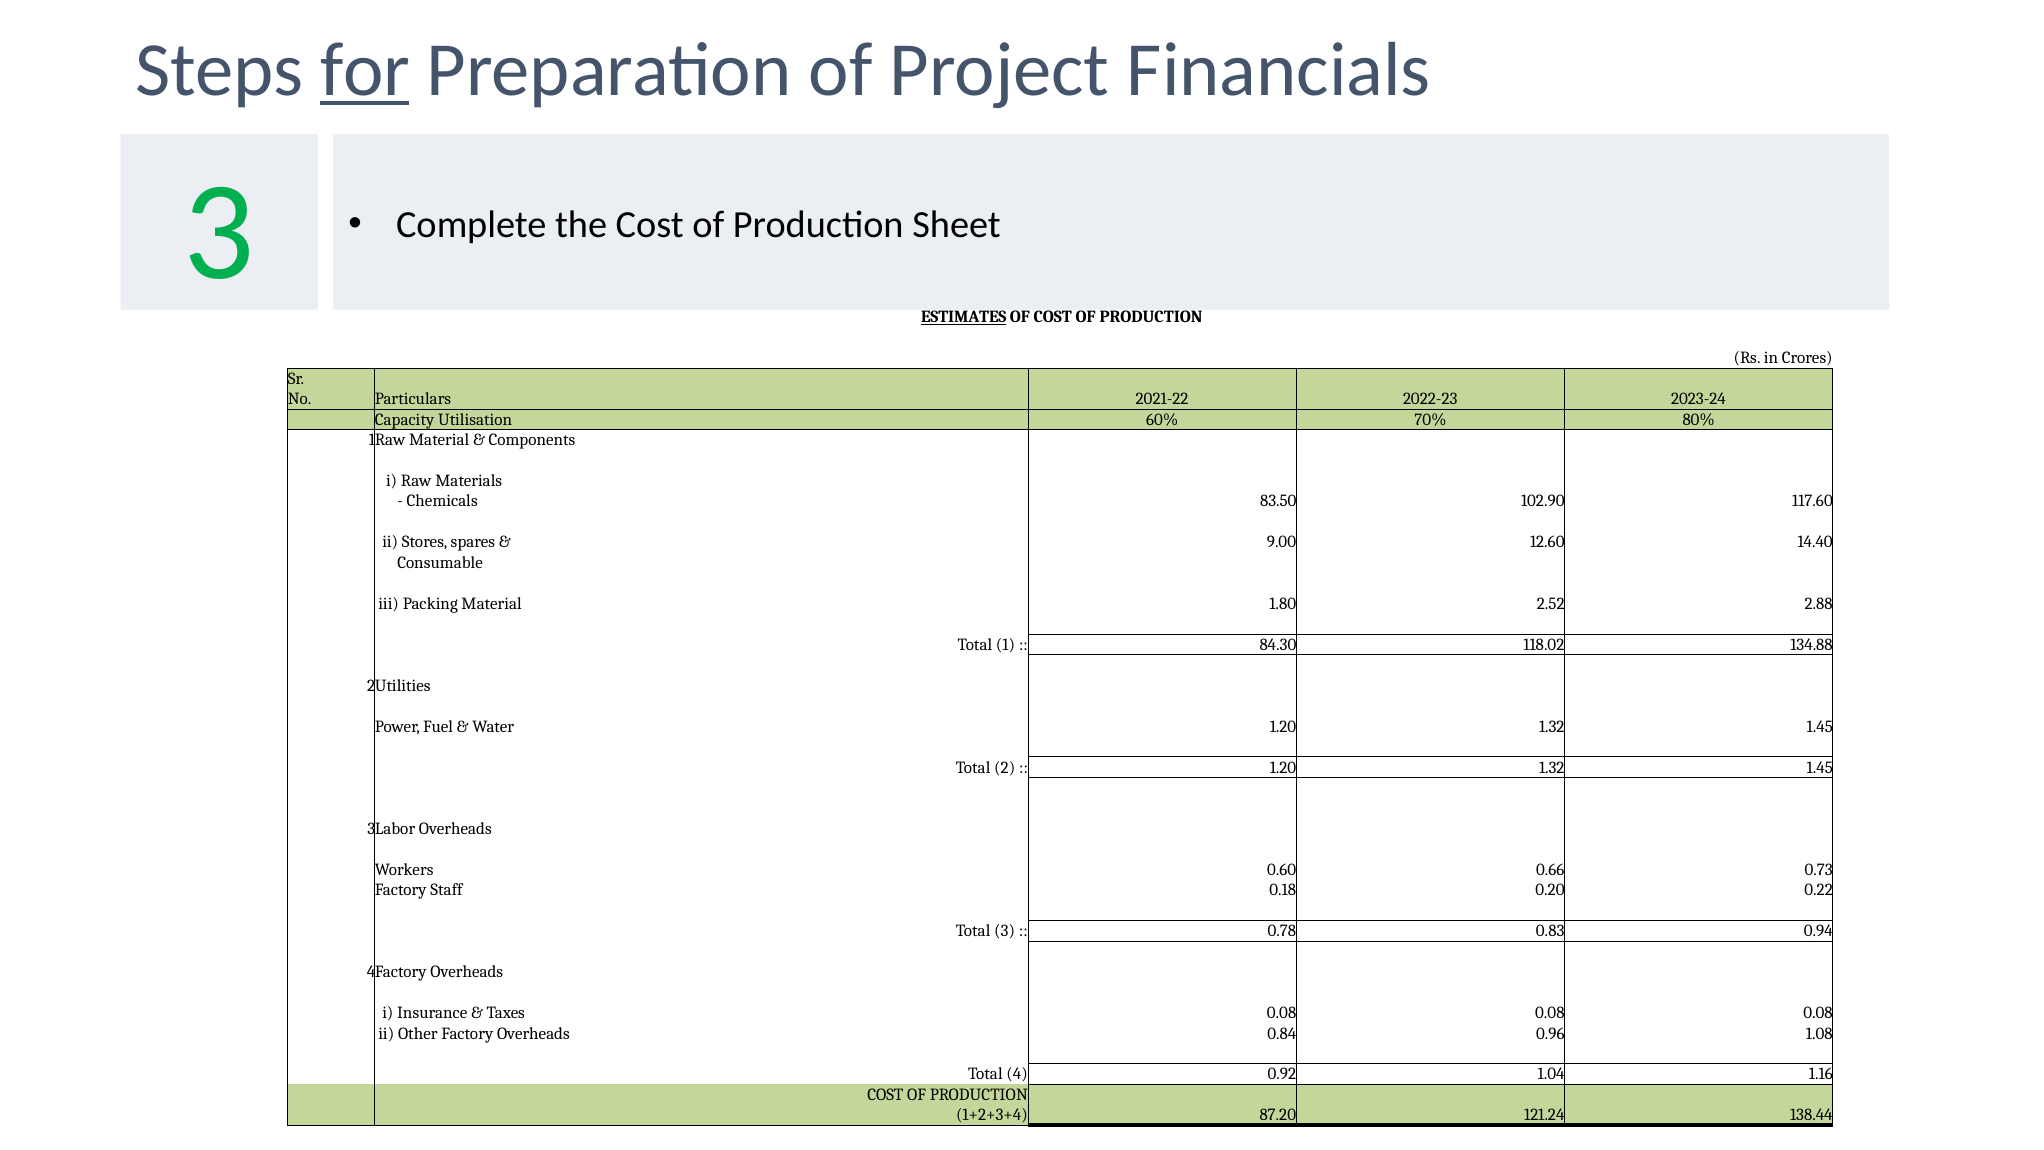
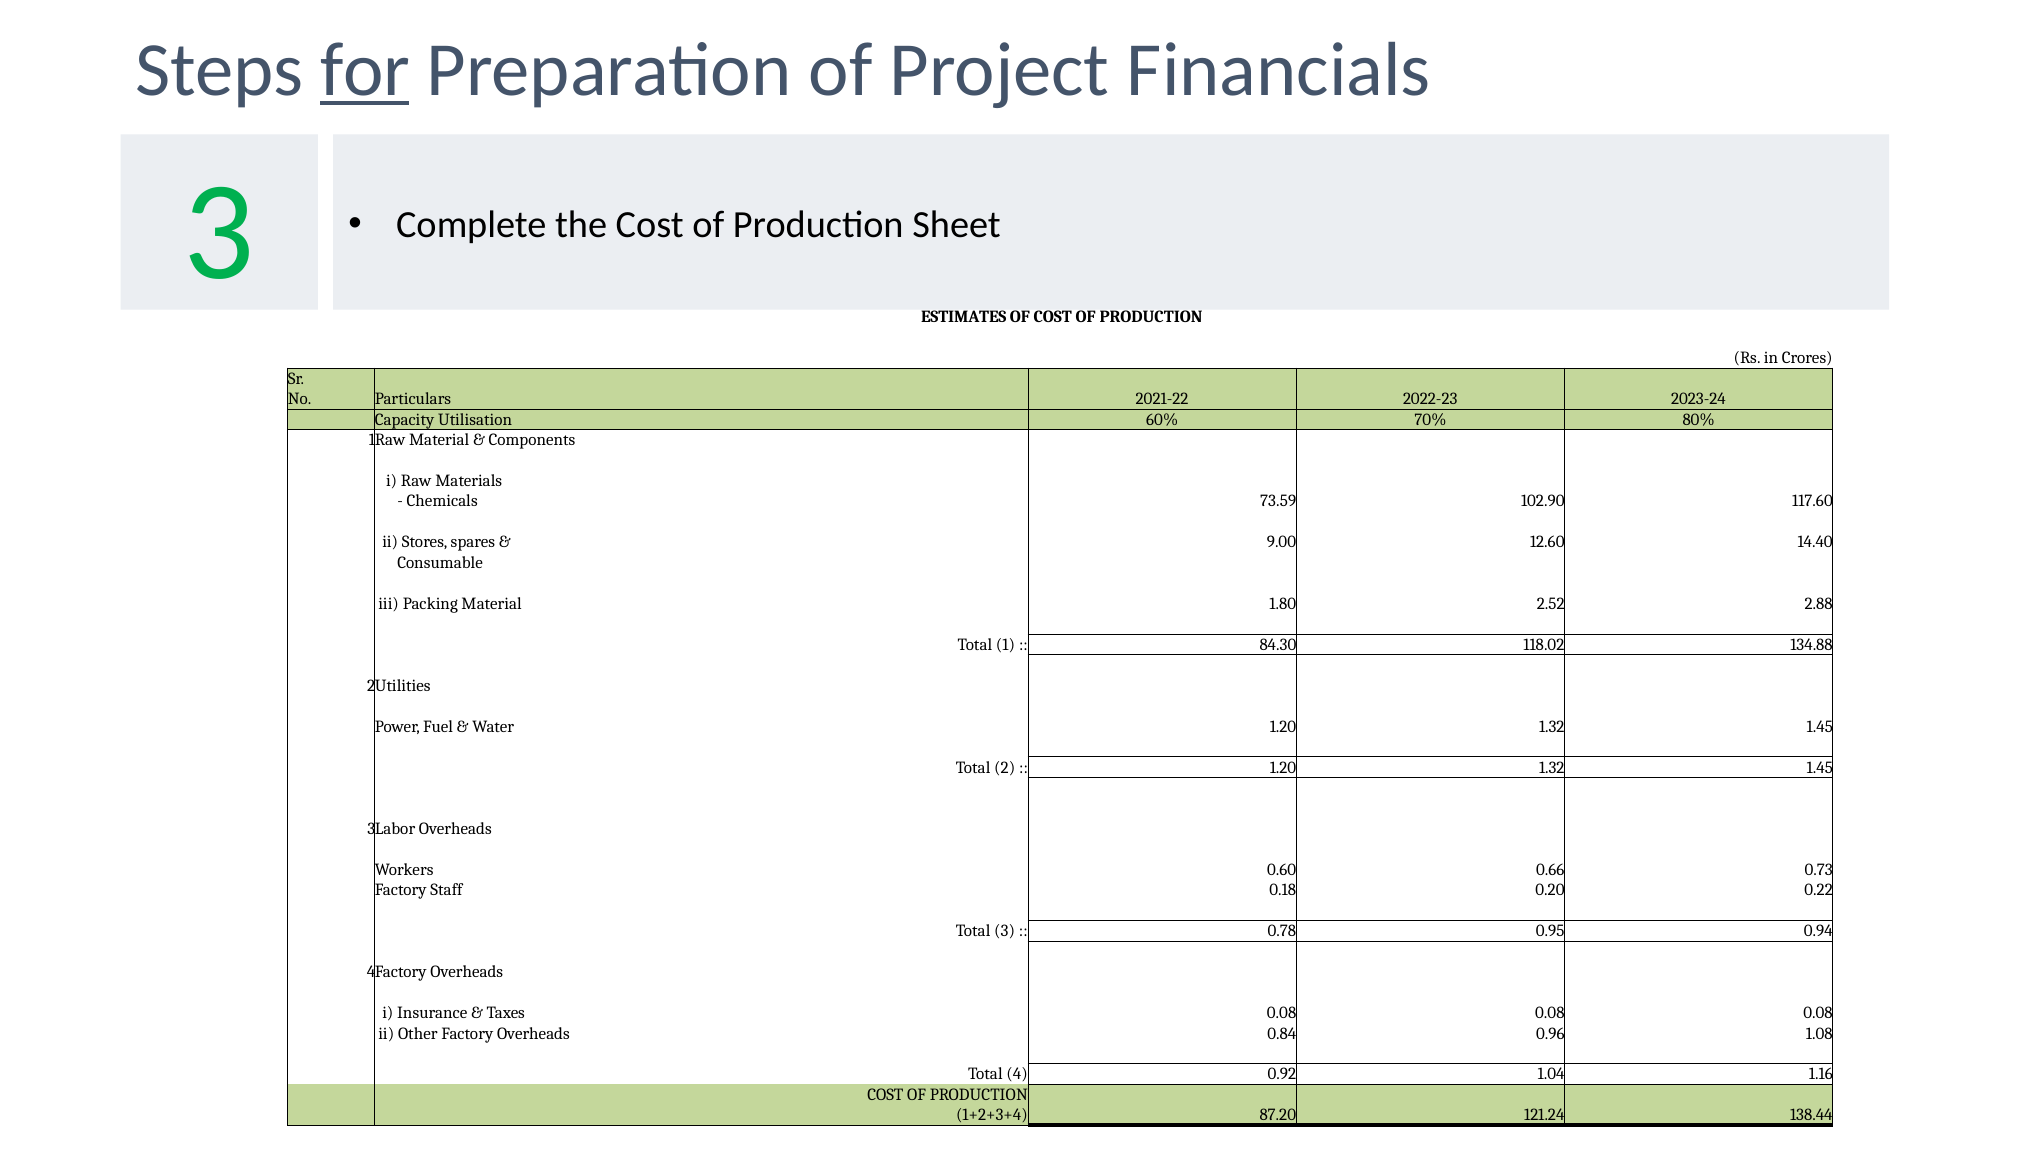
ESTIMATES underline: present -> none (964, 317)
83.50: 83.50 -> 73.59 (1278, 501)
0.83: 0.83 -> 0.95 (1550, 931)
